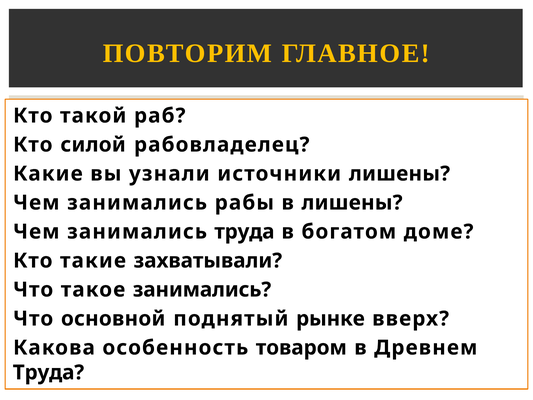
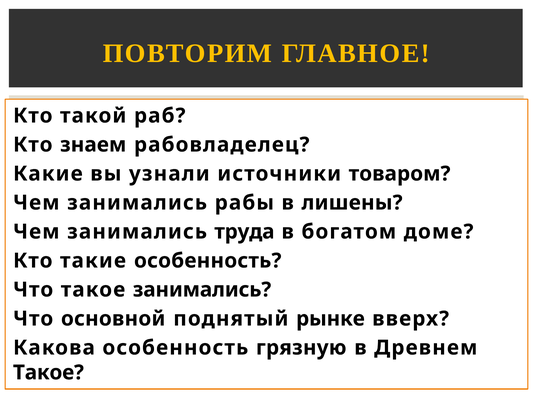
силой: силой -> знаем (93, 145)
источники лишены: лишены -> товаром (400, 174)
такие захватывали: захватывали -> особенность (208, 261)
товаром: товаром -> грязную (301, 347)
Труда: Труда -> Такое (48, 372)
